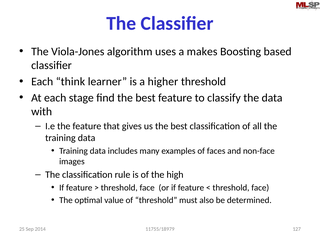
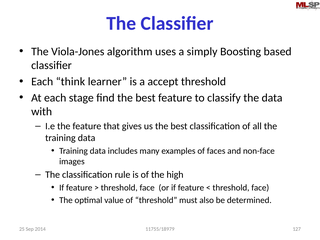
makes: makes -> simply (202, 52)
higher: higher -> accept (163, 82)
